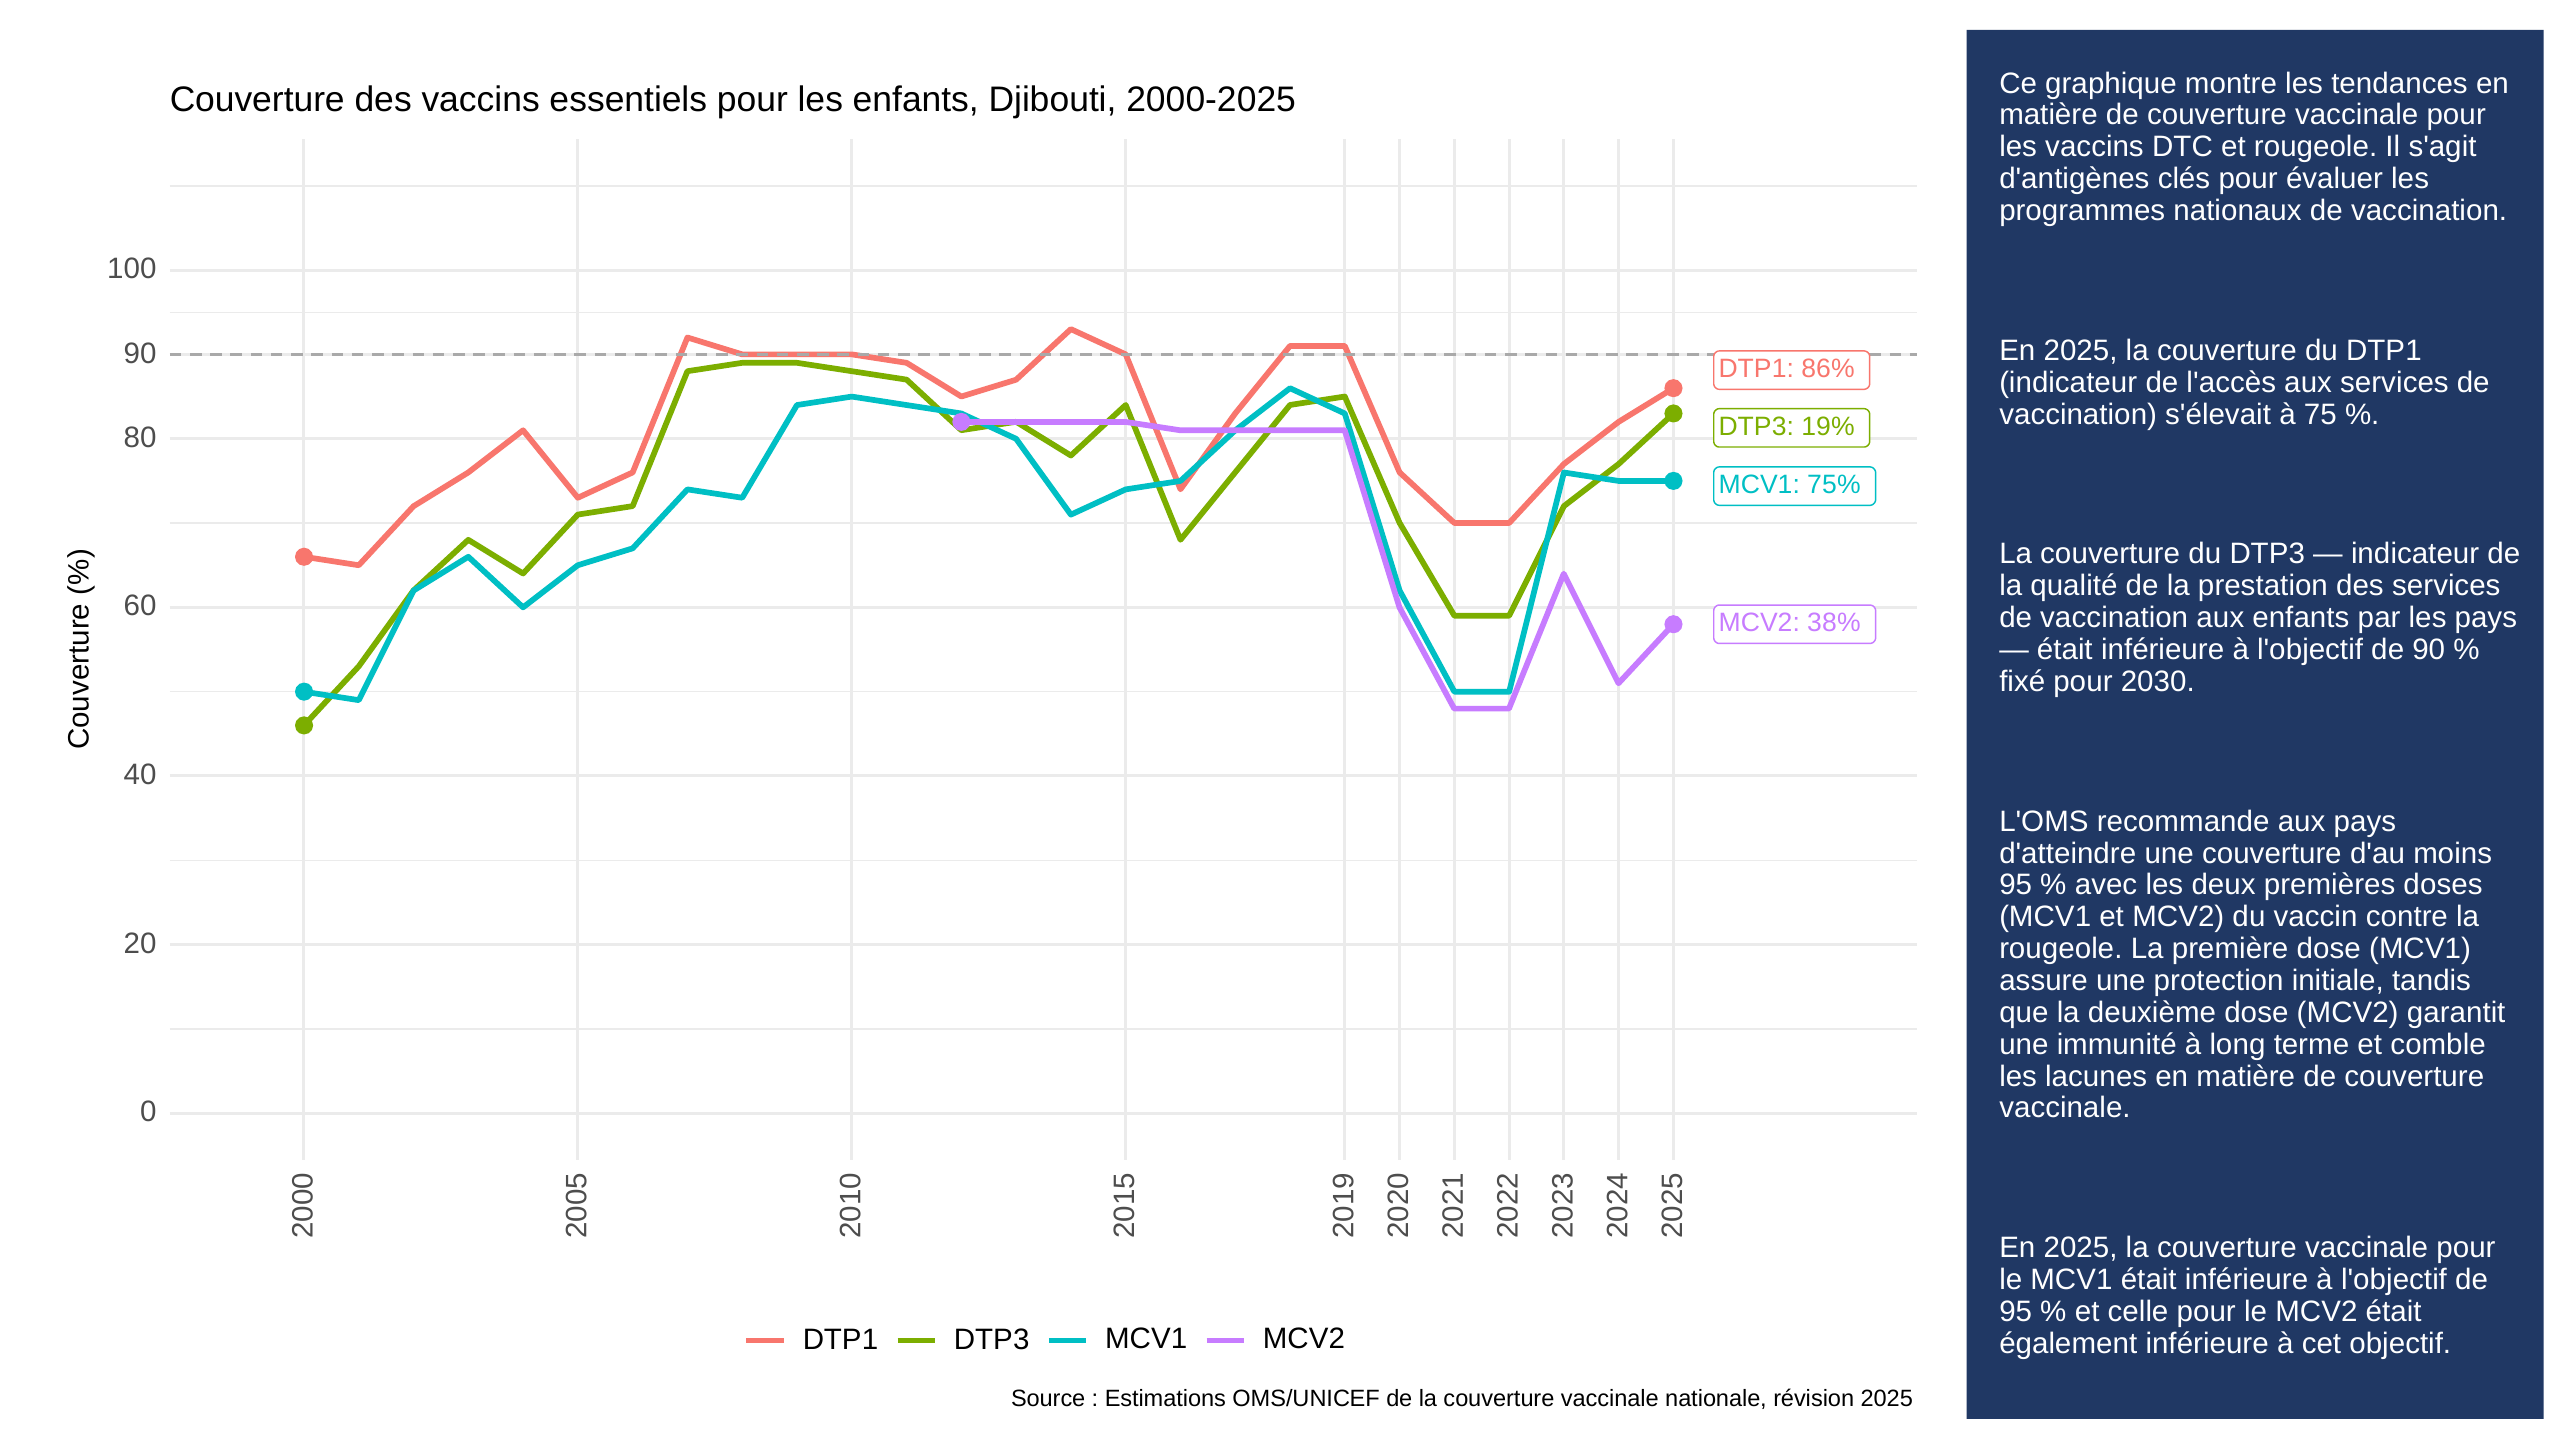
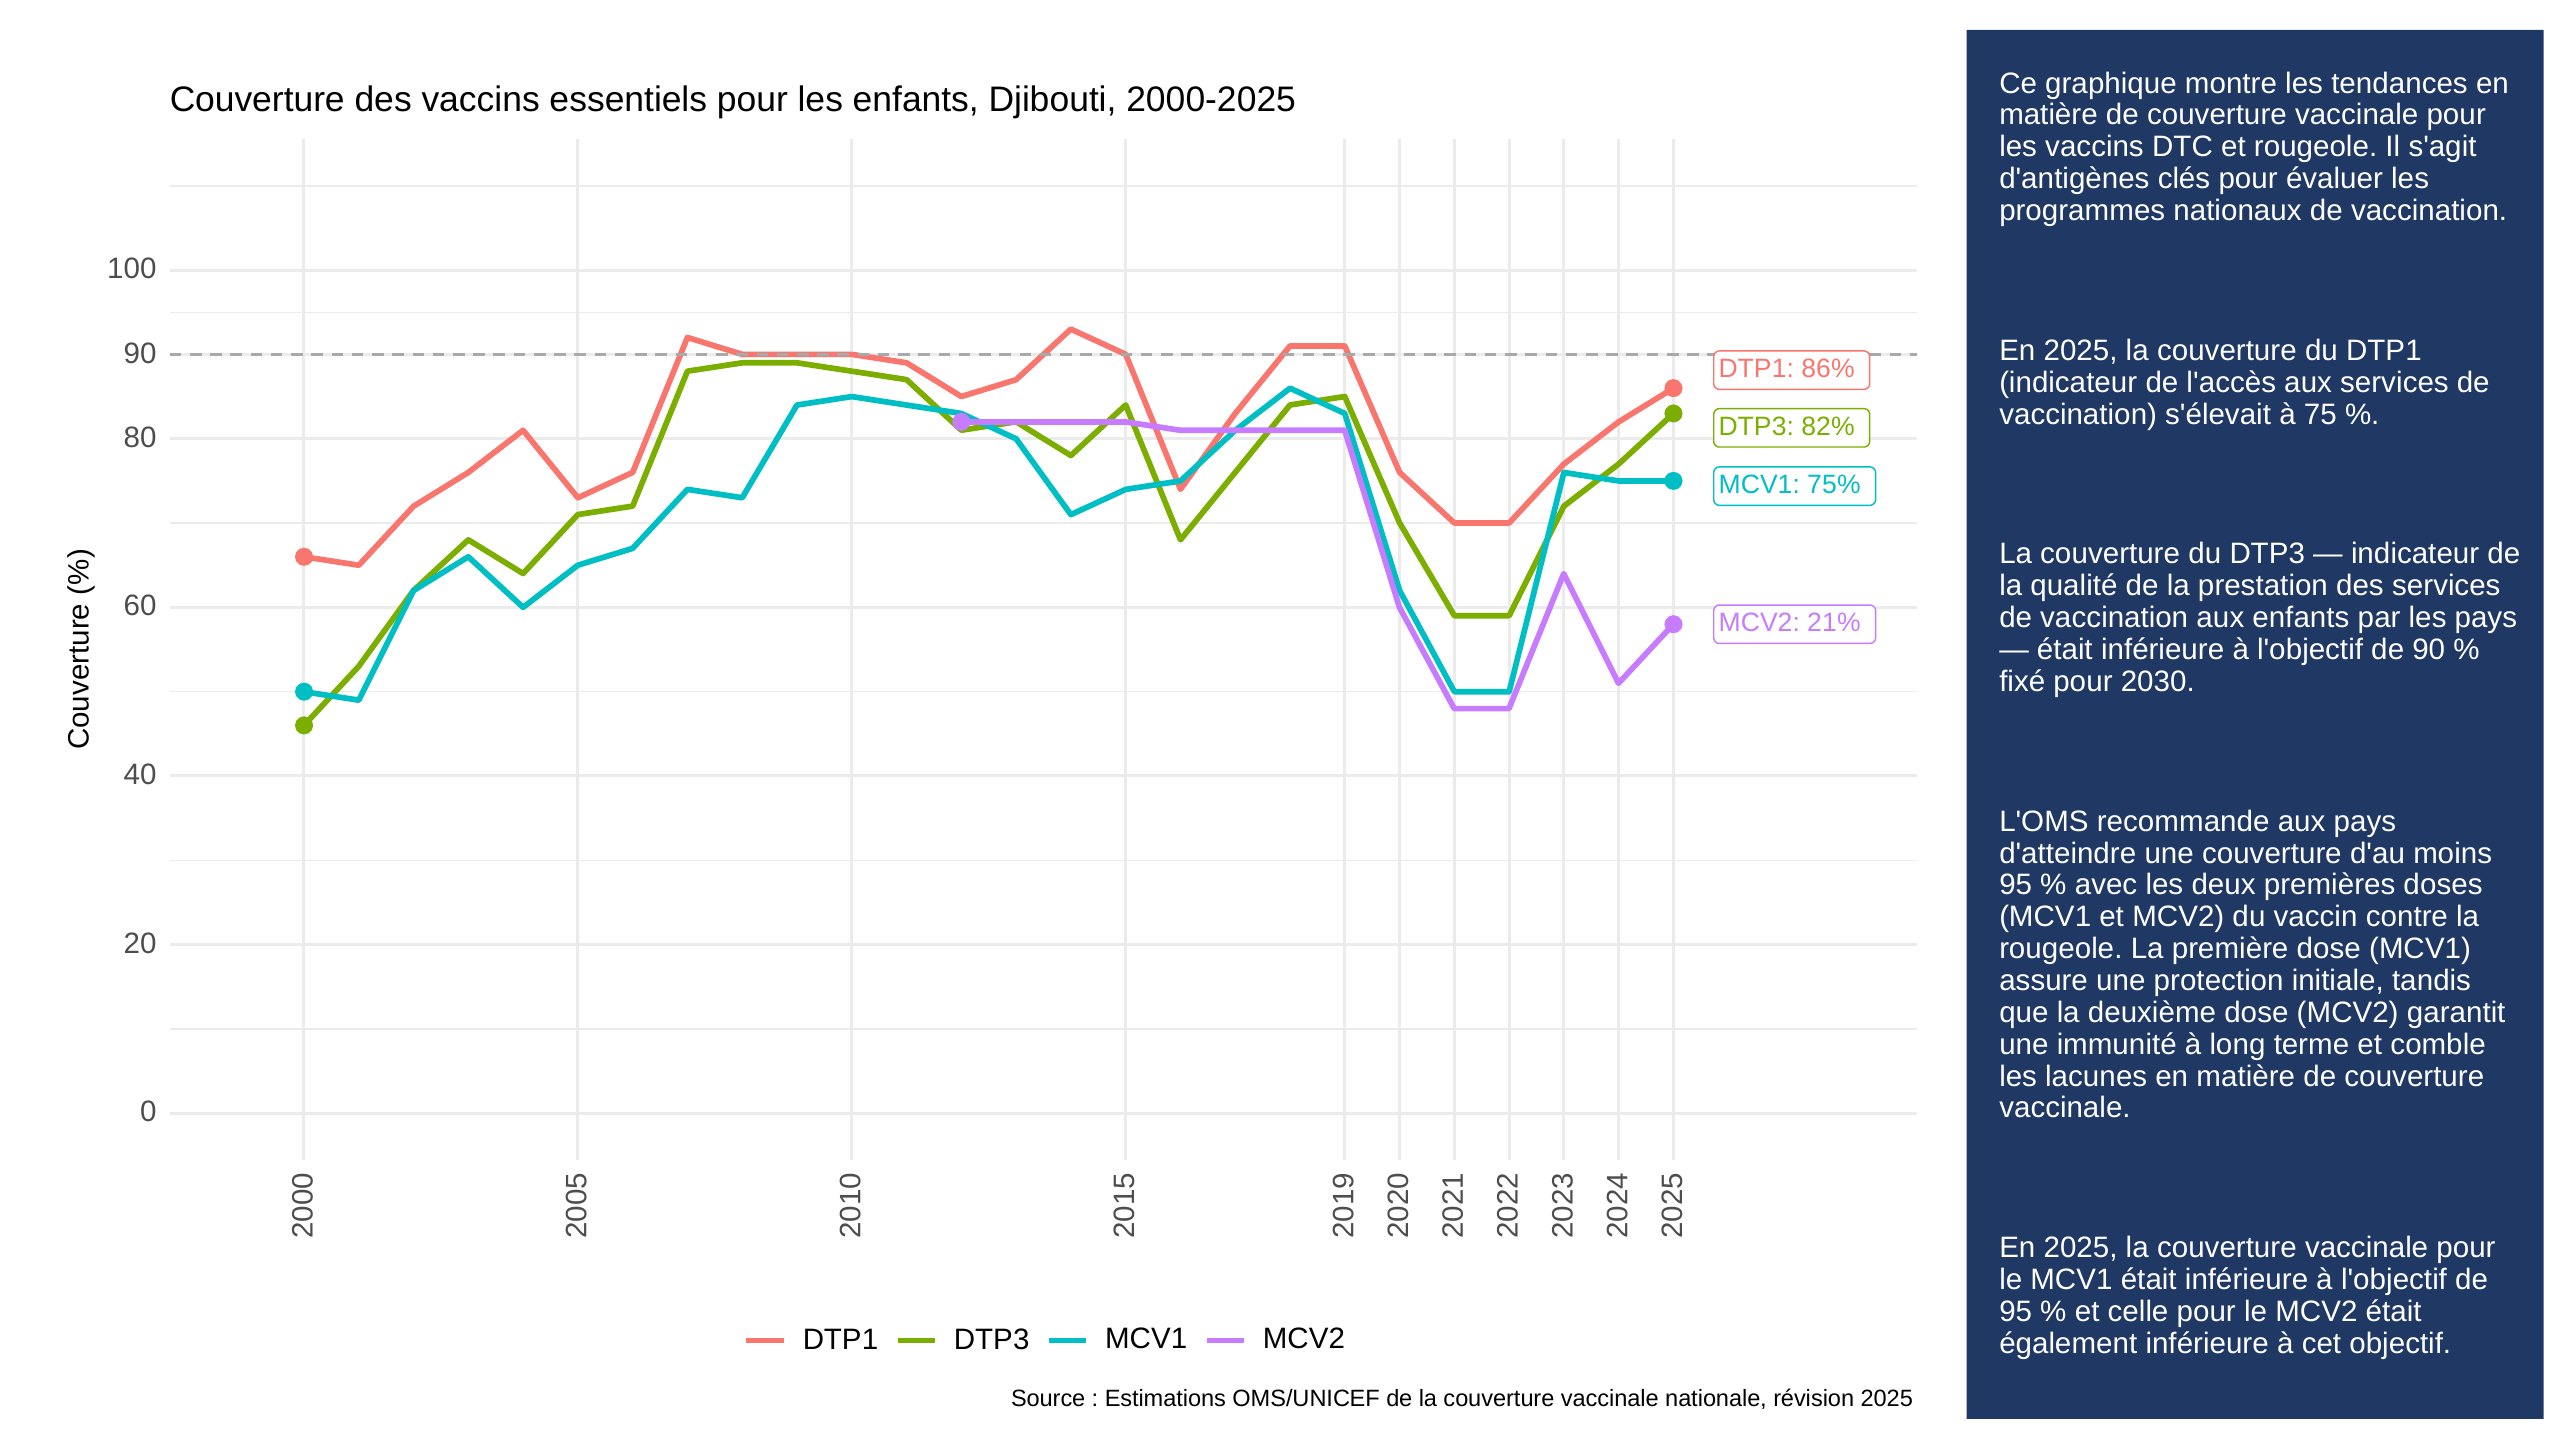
19%: 19% -> 82% (1828, 427)
38%: 38% -> 21% (1834, 623)
